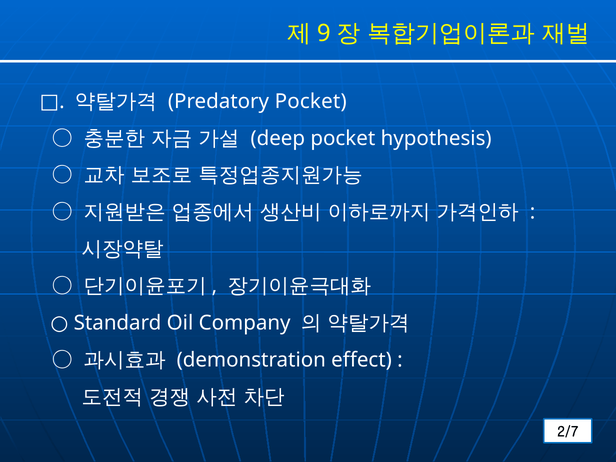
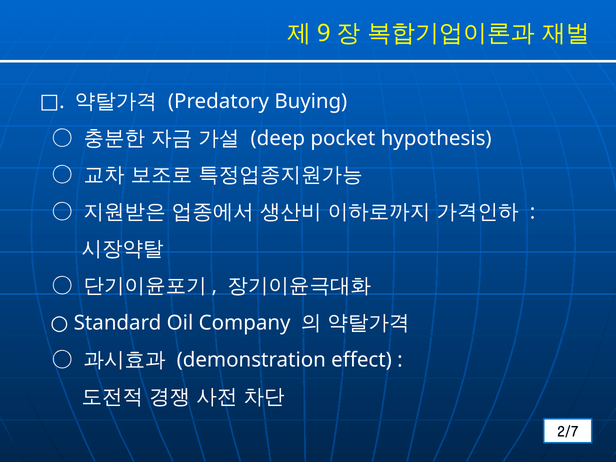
Predatory Pocket: Pocket -> Buying (311, 101)
